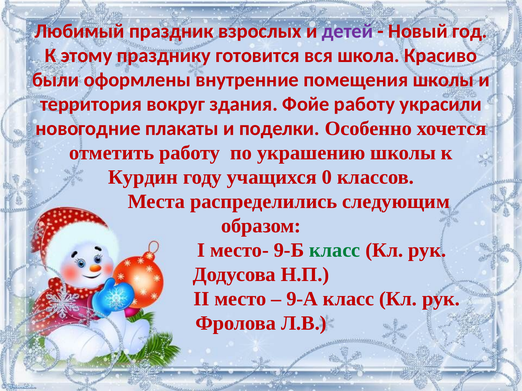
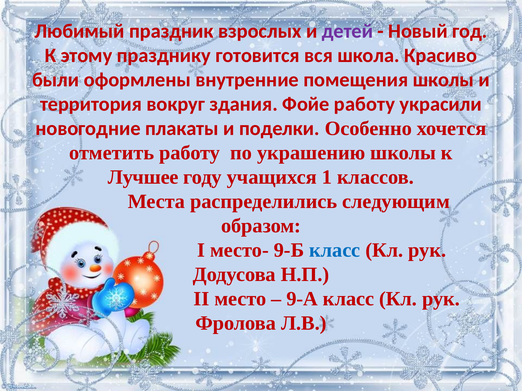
Курдин: Курдин -> Лучшее (143, 177)
0: 0 -> 1 (327, 177)
класс colour: green -> blue (335, 250)
